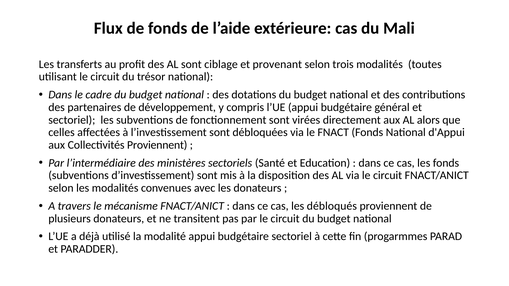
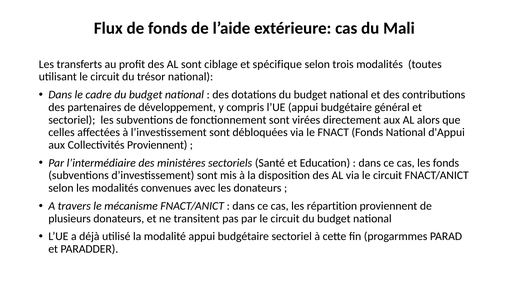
provenant: provenant -> spécifique (277, 64)
débloqués: débloqués -> répartition (332, 206)
